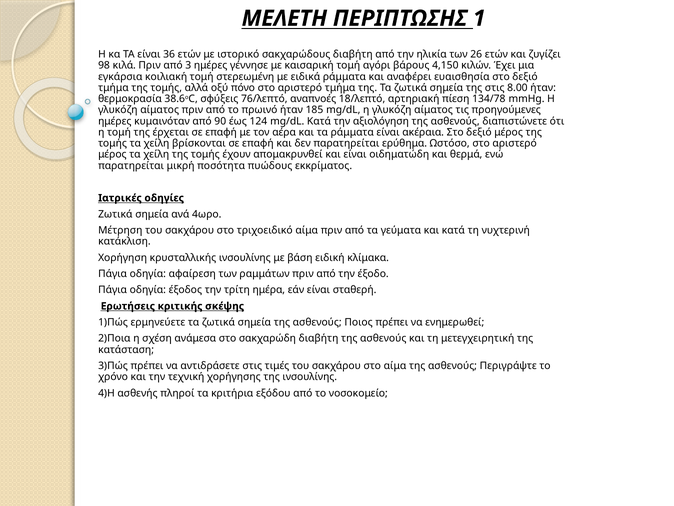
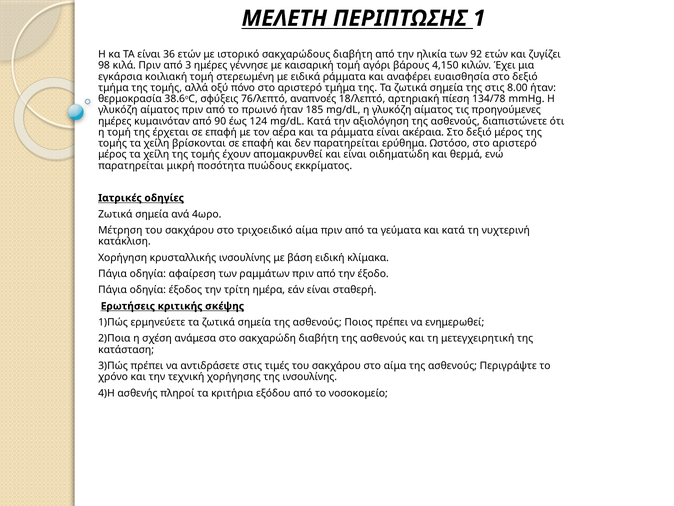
26: 26 -> 92 (476, 54)
